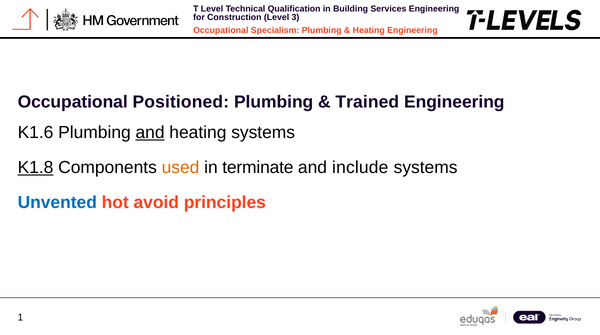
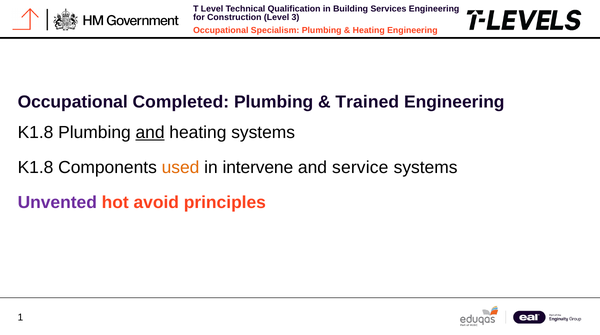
Positioned: Positioned -> Completed (181, 102)
K1.6: K1.6 -> K1.8 (36, 132)
K1.8 underline: present -> none (36, 168)
terminate: terminate -> intervene (258, 168)
include: include -> service (360, 168)
Unvented colour: blue -> purple (57, 203)
